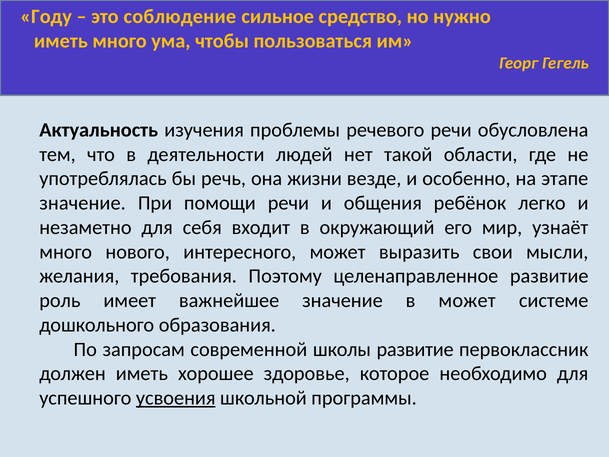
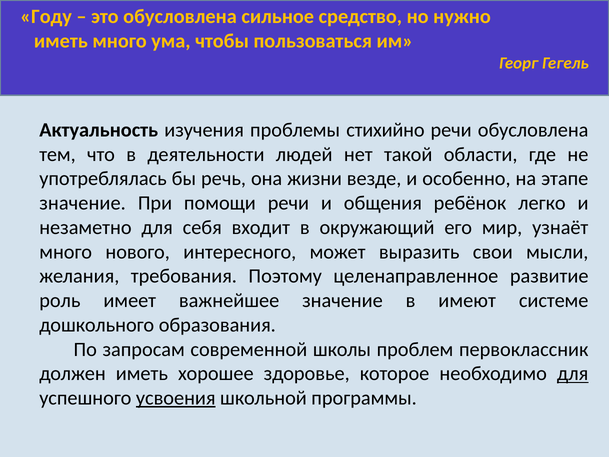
это соблюдение: соблюдение -> обусловлена (180, 17)
речевого: речевого -> стихийно (385, 130)
в может: может -> имеют (467, 300)
школы развитие: развитие -> проблем (415, 349)
для underline: none -> present (573, 373)
